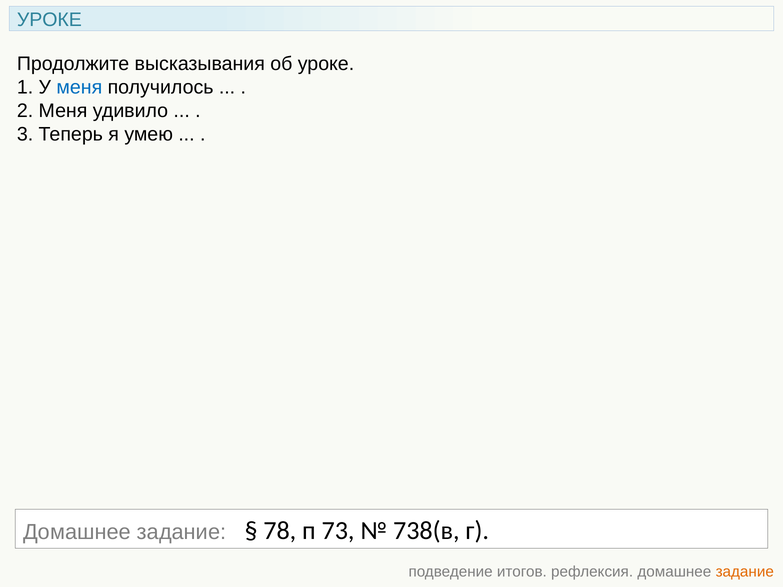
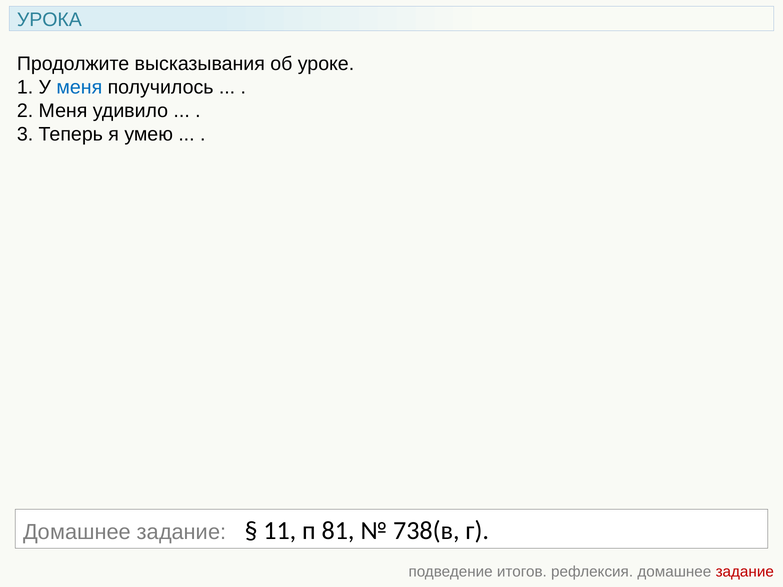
УРОКЕ: УРОКЕ -> УРОКА (49, 20)
78: 78 -> 11 (280, 531)
73: 73 -> 81 (338, 531)
задание colour: orange -> red (745, 572)
